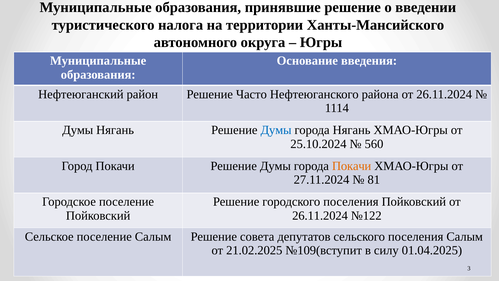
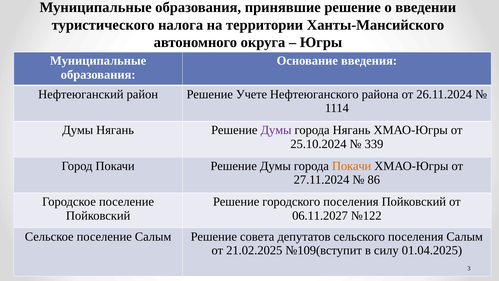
Часто: Часто -> Учете (251, 94)
Думы colour: blue -> purple (276, 130)
560: 560 -> 339 (374, 144)
81: 81 -> 86 (374, 180)
26.11.2024: 26.11.2024 -> 06.11.2027 (320, 215)
